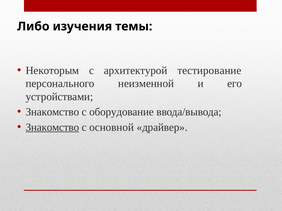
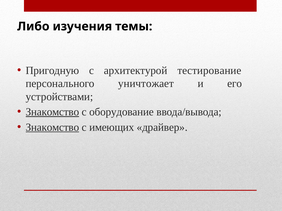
Некоторым: Некоторым -> Пригодную (52, 71)
неизменной: неизменной -> уничтожает (146, 84)
Знакомство underline: none -> present (52, 112)
основной: основной -> имеющих (112, 128)
